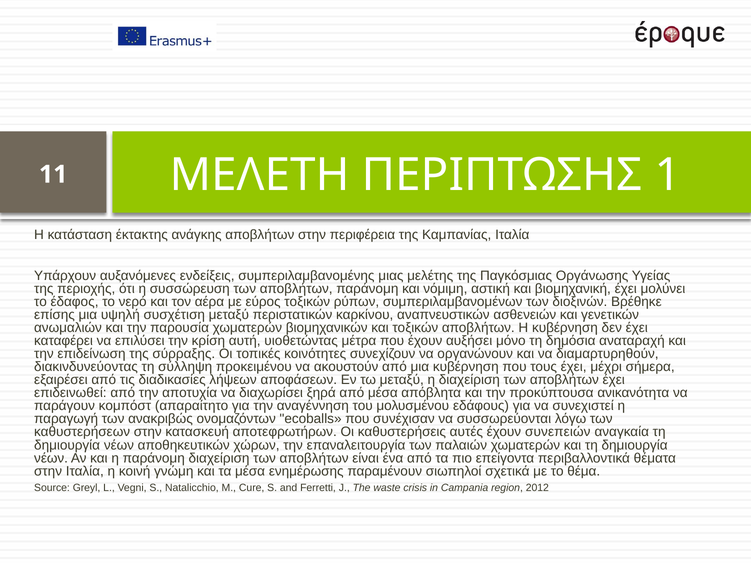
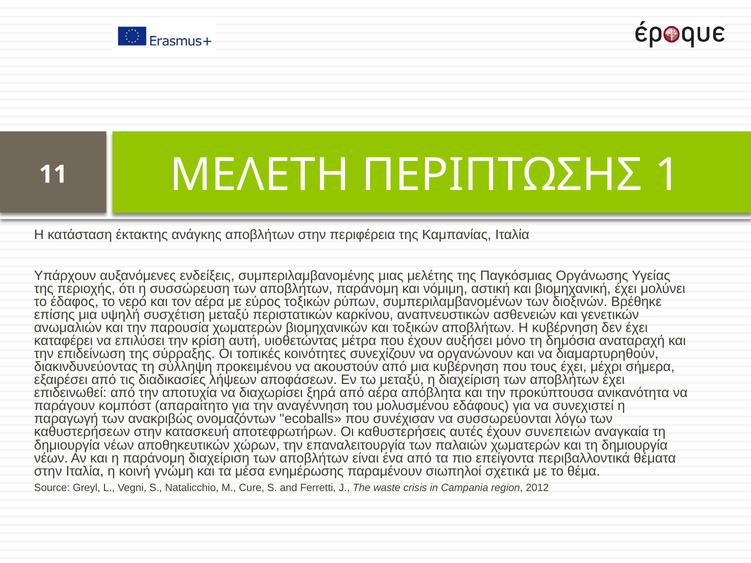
από μέσα: μέσα -> αέρα (383, 393)
